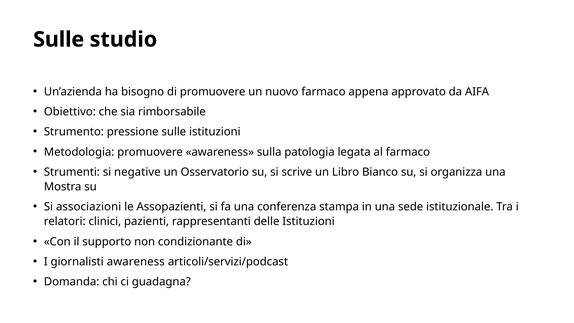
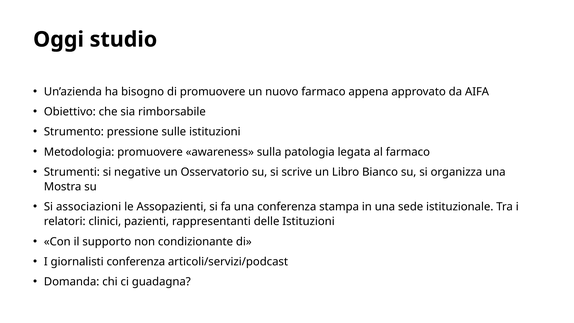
Sulle: Sulle -> Oggi (59, 39)
giornalisti awareness: awareness -> conferenza (136, 262)
